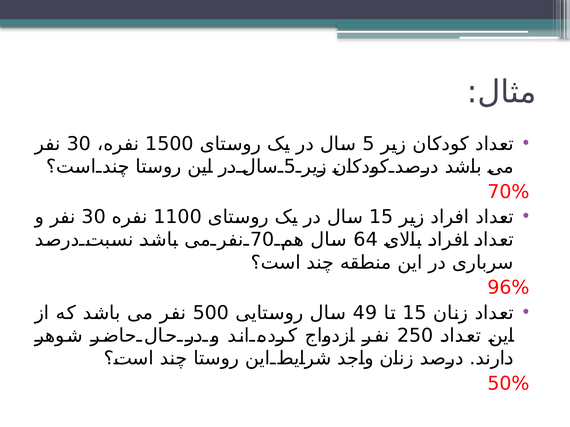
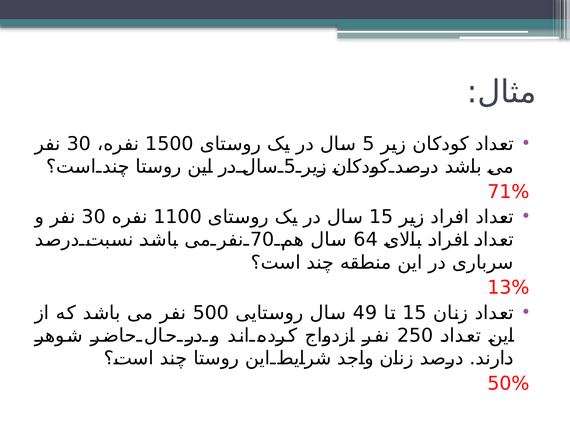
70%: 70% -> 71% (509, 192)
96%: 96% -> 13% (509, 288)
